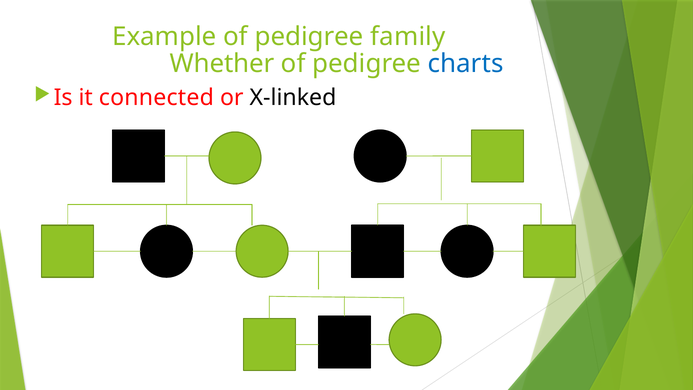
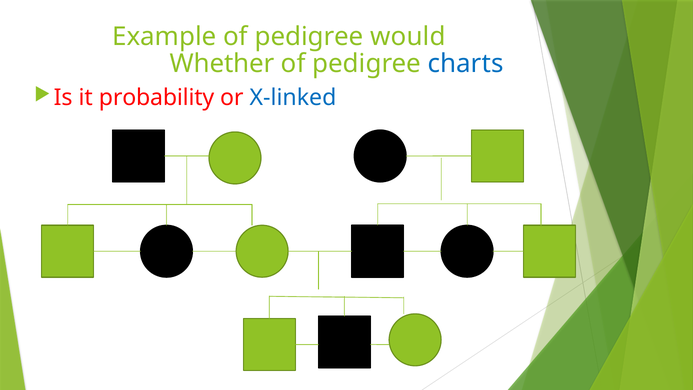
family: family -> would (408, 37)
connected: connected -> probability (157, 98)
X-linked colour: black -> blue (293, 98)
